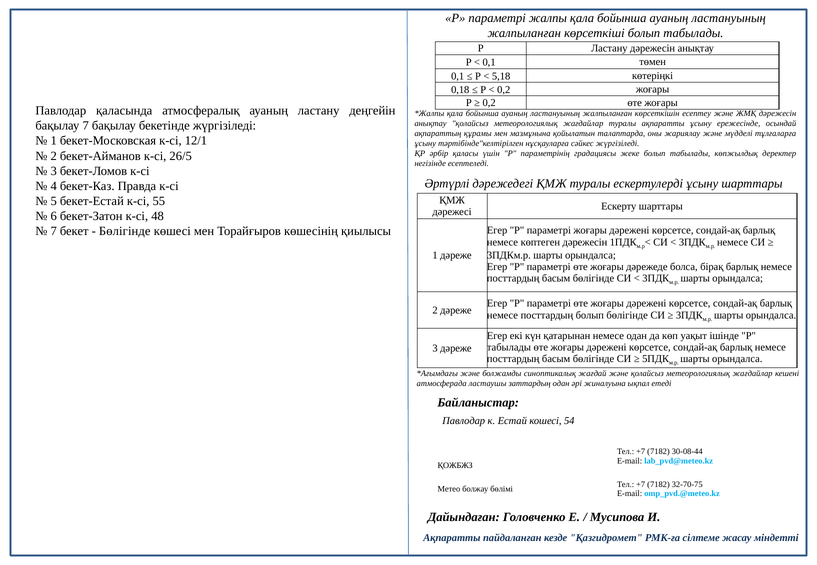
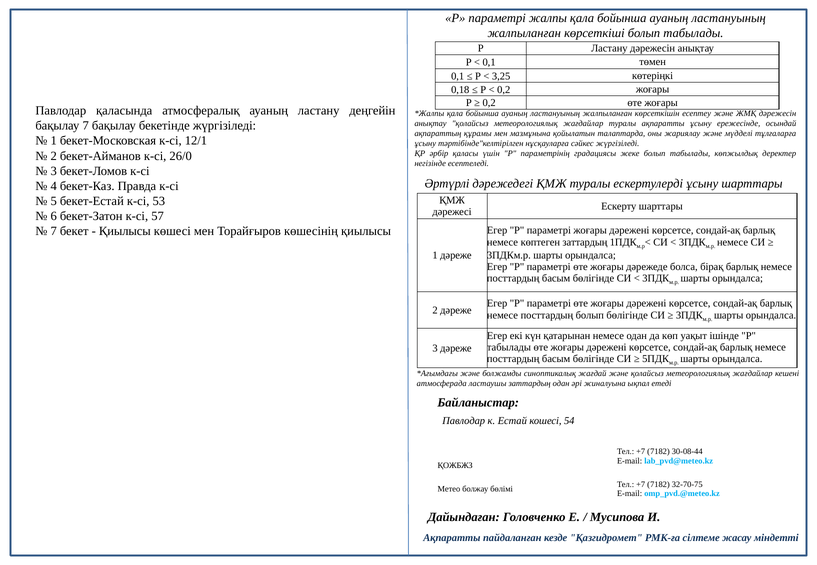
5,18: 5,18 -> 3,25 (501, 76)
26/5: 26/5 -> 26/0 (181, 156)
55: 55 -> 53 (159, 201)
48: 48 -> 57 (158, 216)
Бөлігінде: Бөлігінде -> Қиылысы (125, 231)
көптеген дәрежесін: дәрежесін -> заттардың (585, 242)
